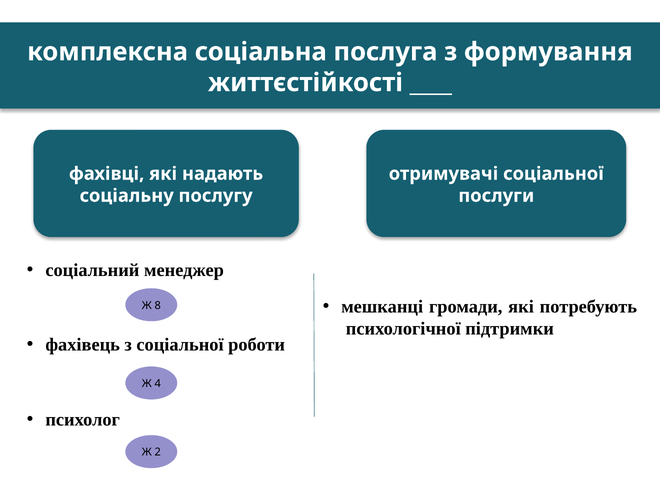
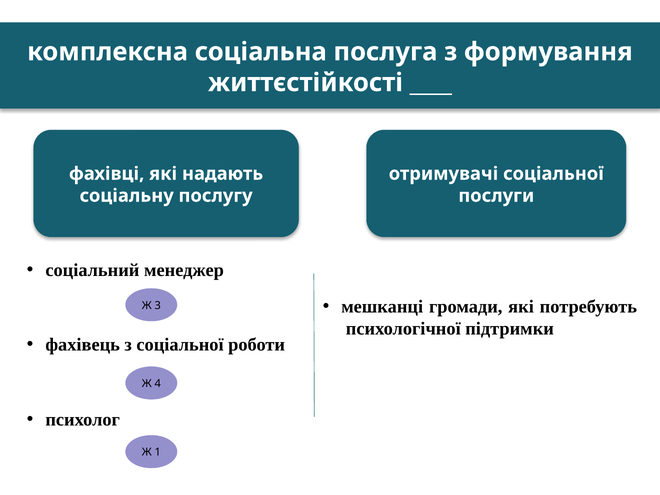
8: 8 -> 3 (158, 305)
2: 2 -> 1 (158, 452)
